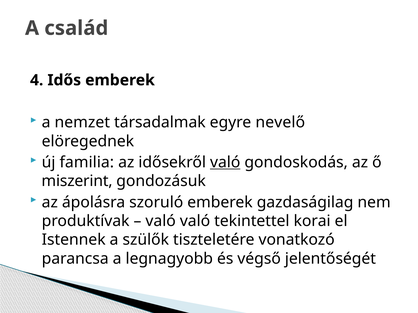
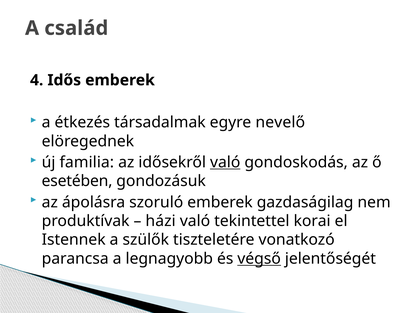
nemzet: nemzet -> étkezés (82, 123)
miszerint: miszerint -> esetében (77, 181)
való: való -> házi (161, 221)
végső underline: none -> present (259, 259)
